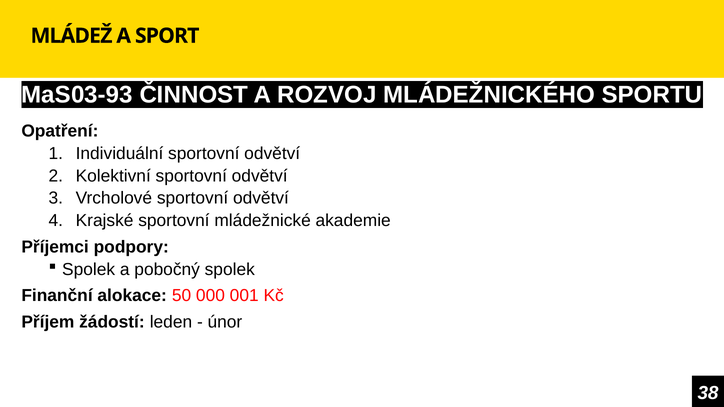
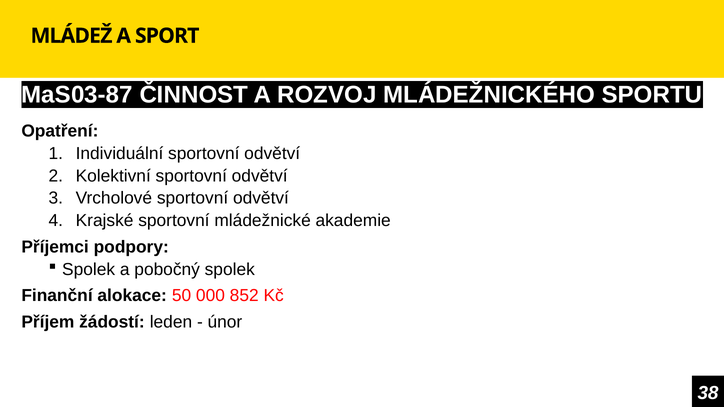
MaS03-93: MaS03-93 -> MaS03-87 (77, 95)
001: 001 -> 852 (244, 296)
